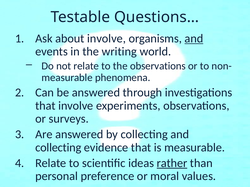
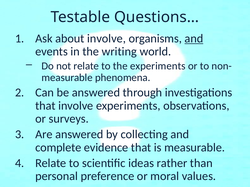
the observations: observations -> experiments (158, 66)
collecting: collecting -> complete (58, 148)
rather underline: present -> none (172, 163)
